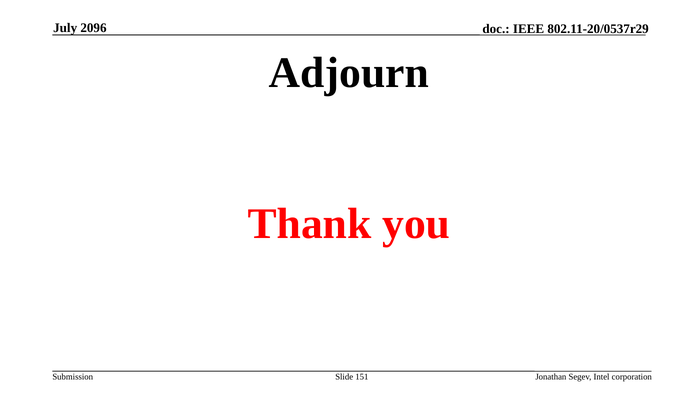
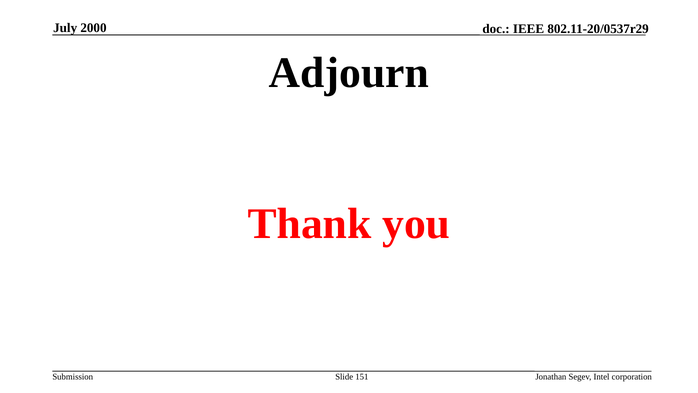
2096: 2096 -> 2000 (93, 28)
